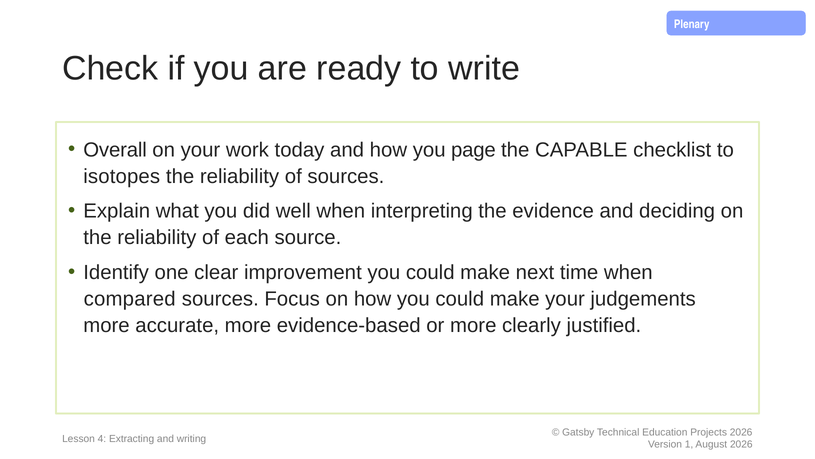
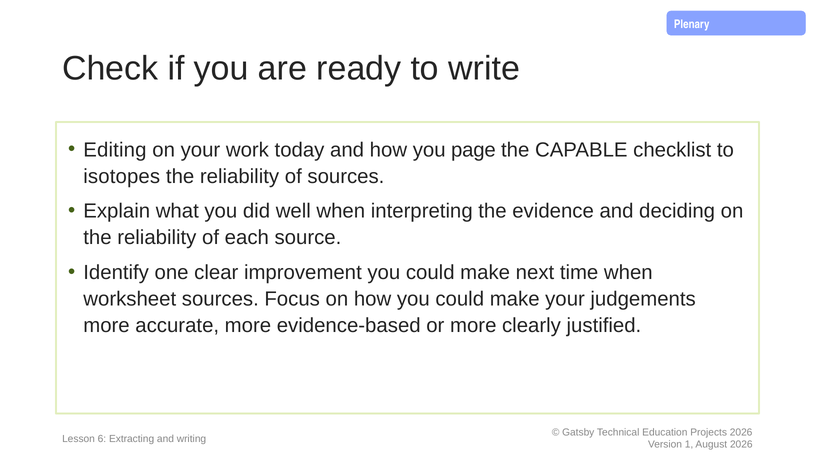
Overall: Overall -> Editing (115, 150)
compared: compared -> worksheet (130, 299)
4: 4 -> 6 (102, 438)
